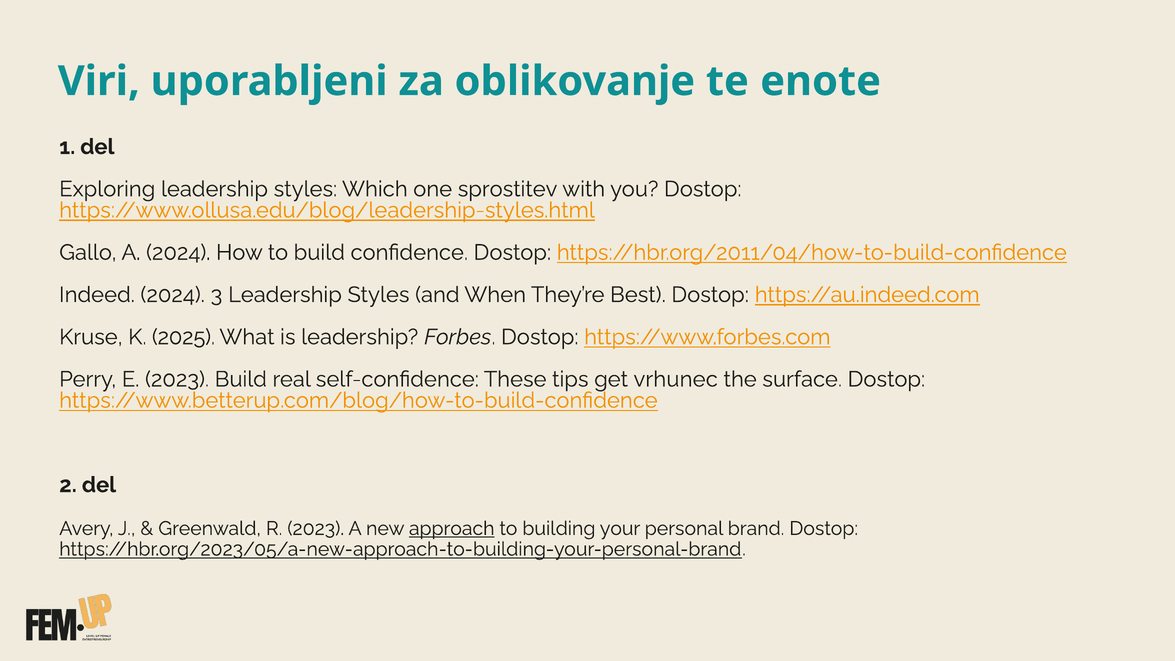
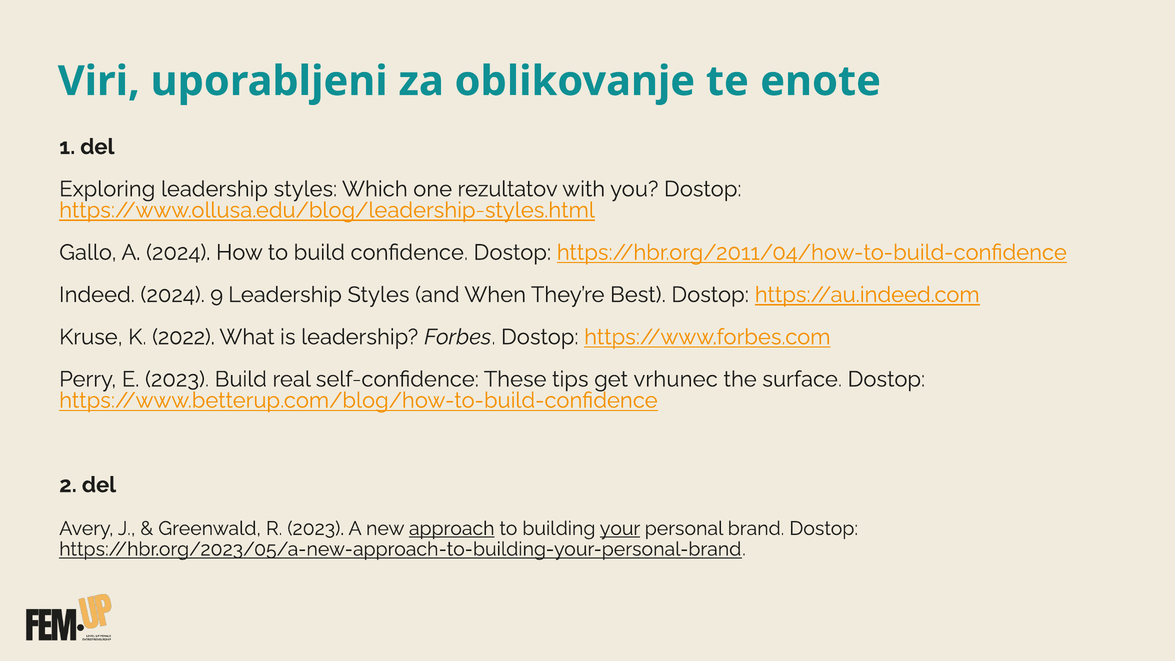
sprostitev: sprostitev -> rezultatov (508, 189)
3: 3 -> 9 (217, 295)
2025: 2025 -> 2022 (183, 337)
your underline: none -> present (620, 528)
